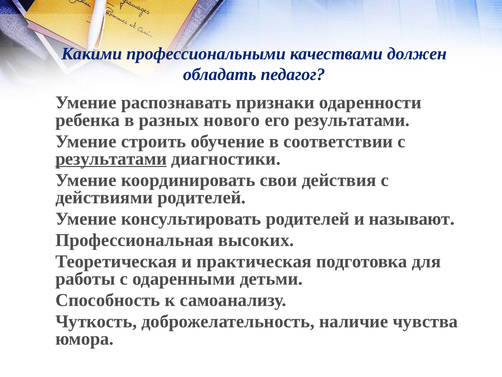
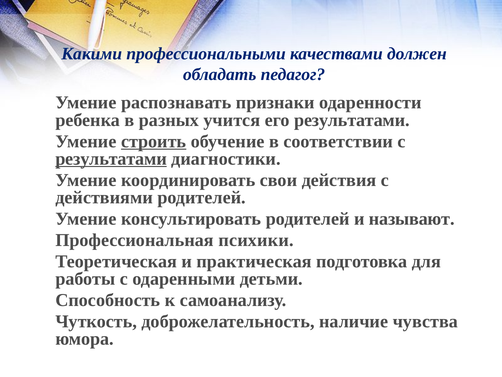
нового: нового -> учится (232, 120)
строить underline: none -> present (154, 141)
высоких: высоких -> психики (256, 240)
